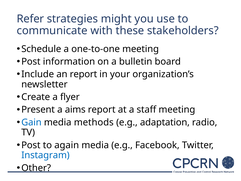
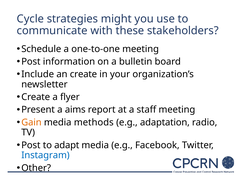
Refer: Refer -> Cycle (30, 19)
an report: report -> create (83, 74)
Gain colour: blue -> orange (31, 122)
again: again -> adapt (67, 145)
